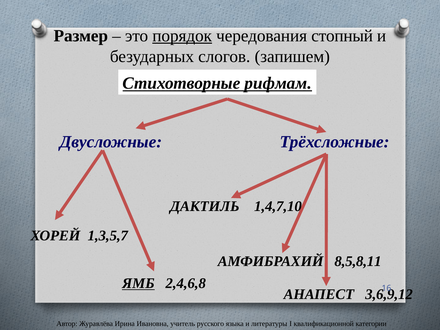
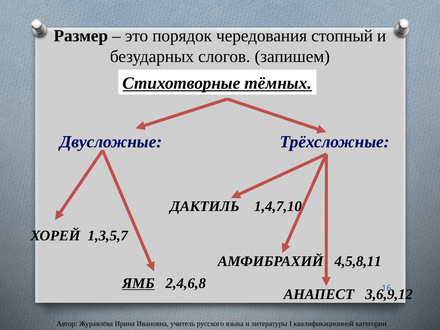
порядок underline: present -> none (182, 36)
рифмам: рифмам -> тёмных (278, 83)
8,5,8,11: 8,5,8,11 -> 4,5,8,11 (358, 261)
